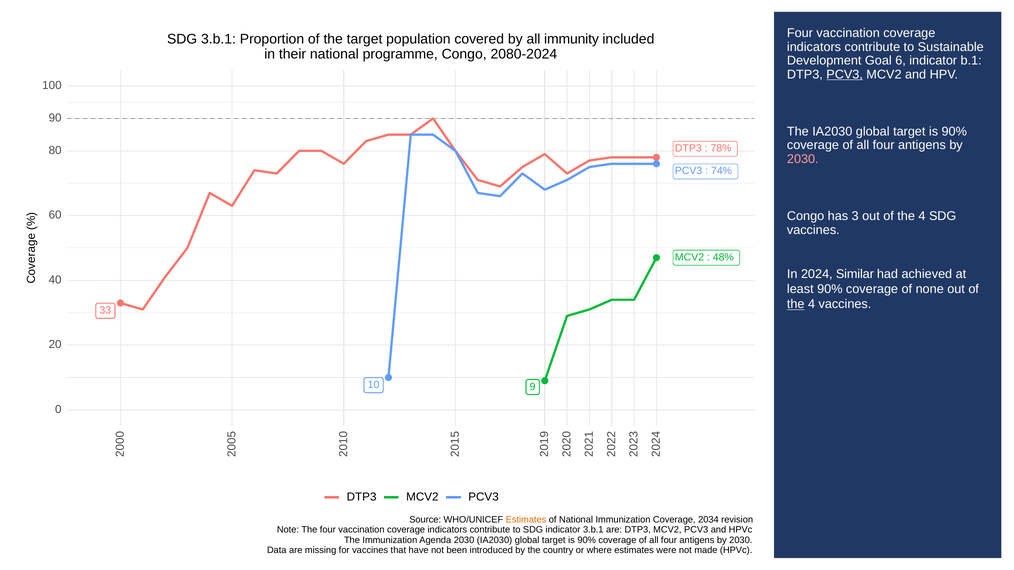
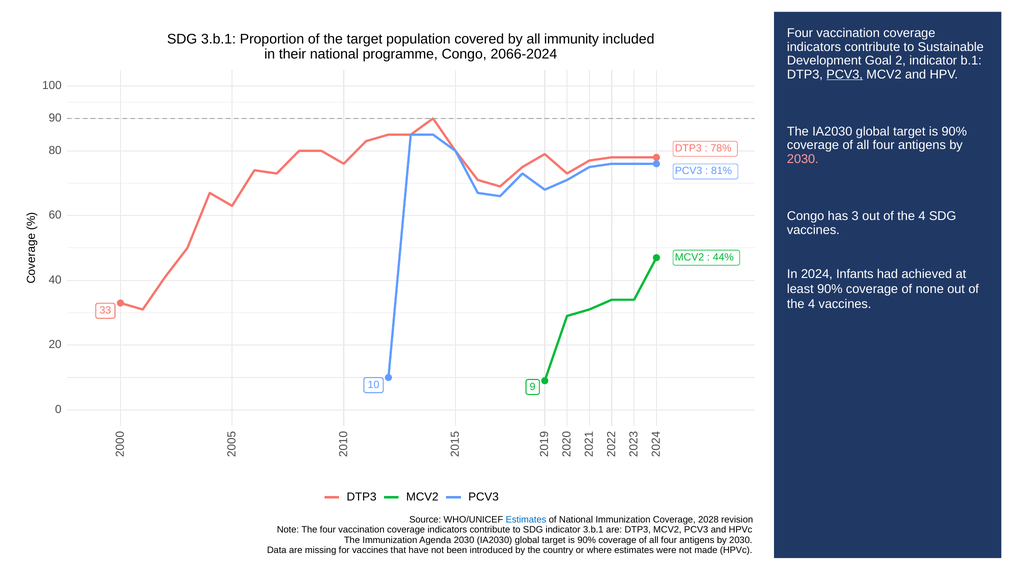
2080-2024: 2080-2024 -> 2066-2024 (524, 54)
Goal 6: 6 -> 2 (901, 61)
74%: 74% -> 81% (722, 171)
48%: 48% -> 44% (723, 257)
Similar: Similar -> Infants (855, 274)
the underline: present -> none (796, 305)
Estimates colour: orange -> blue (526, 520)
2034: 2034 -> 2028 (708, 520)
